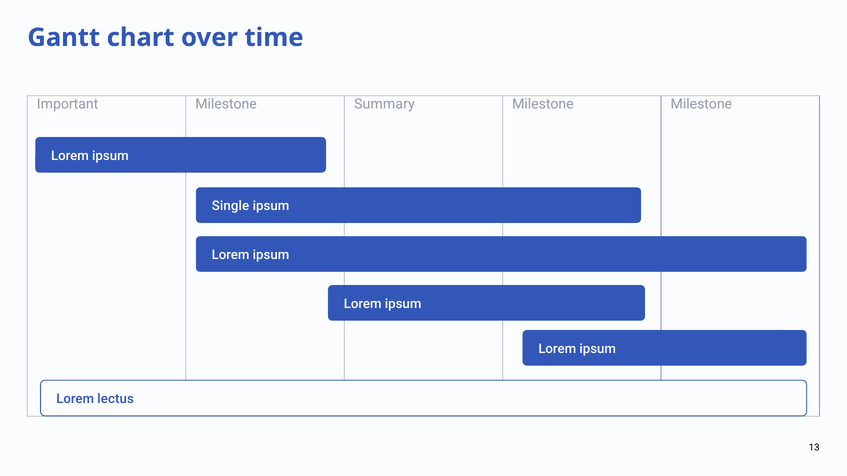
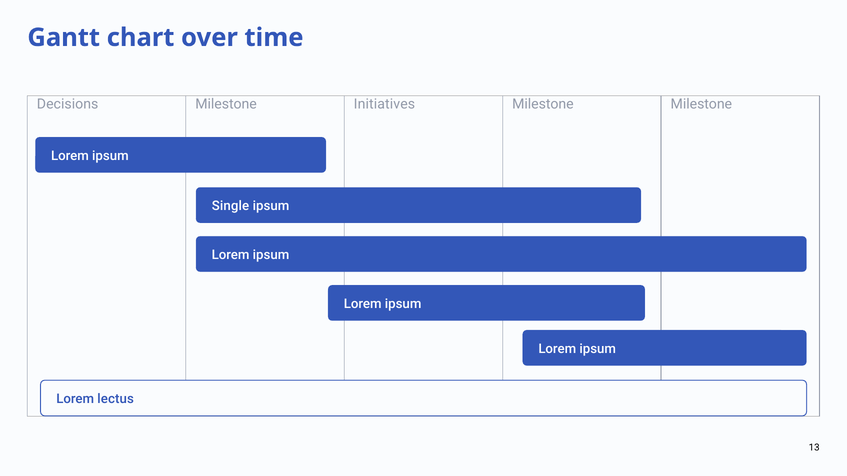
Important: Important -> Decisions (68, 104)
Summary: Summary -> Initiatives (384, 104)
